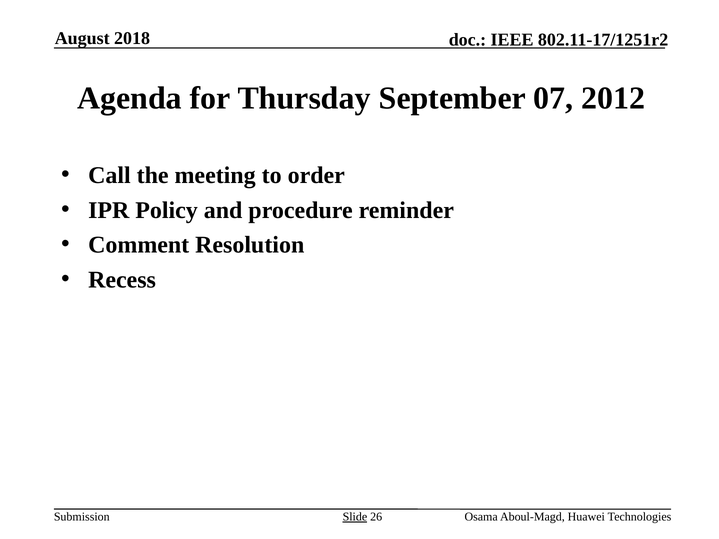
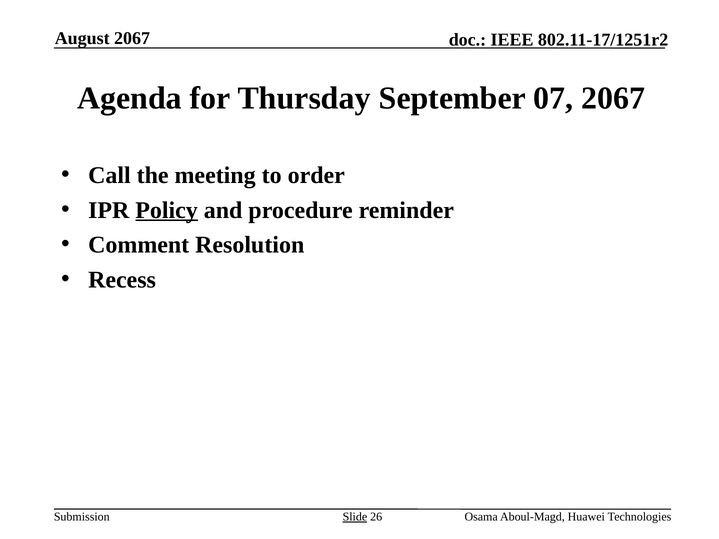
August 2018: 2018 -> 2067 (132, 38)
07 2012: 2012 -> 2067 (613, 98)
Policy underline: none -> present (167, 210)
